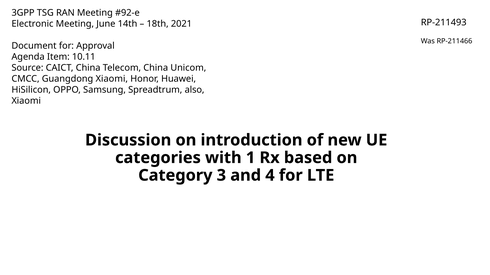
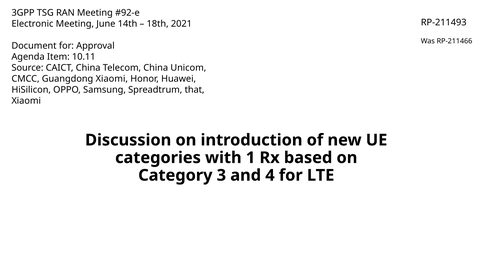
also: also -> that (195, 90)
